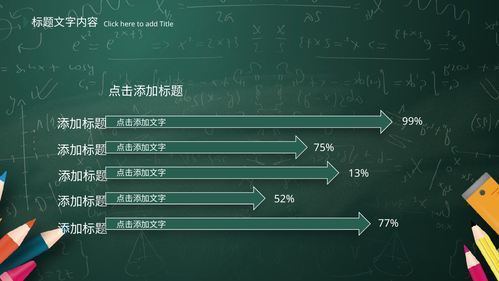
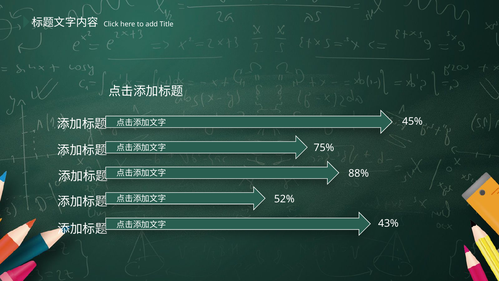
99%: 99% -> 45% (412, 121)
13%: 13% -> 88% (359, 173)
77%: 77% -> 43% (388, 223)
